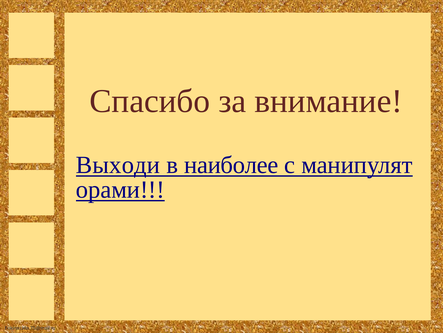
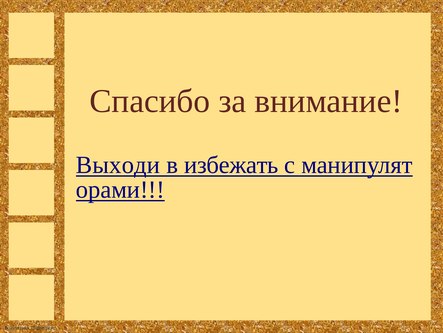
наиболее: наиболее -> избежать (231, 165)
